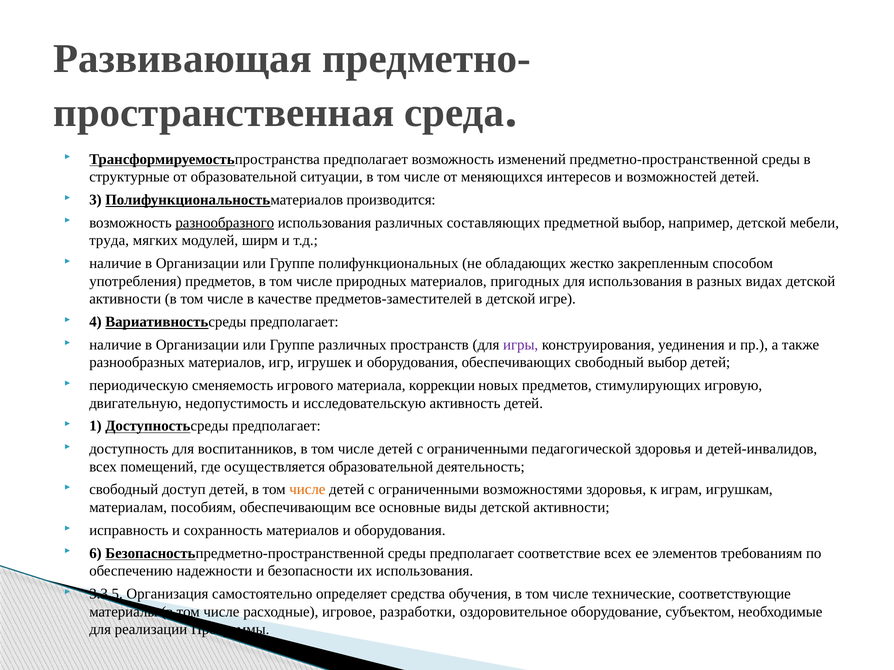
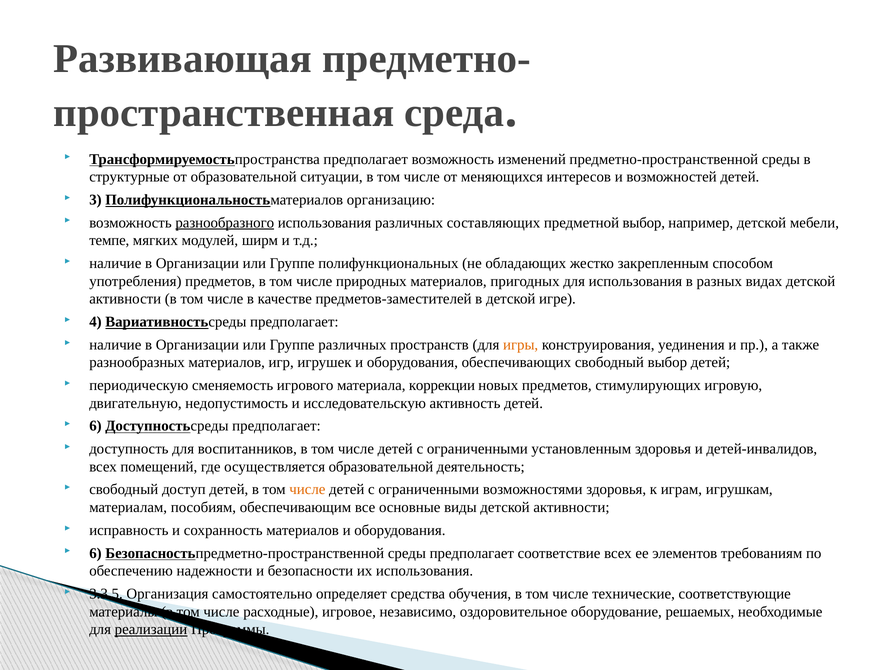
производится: производится -> организацию (391, 200)
труда: труда -> темпе (109, 241)
игры colour: purple -> orange (521, 345)
1: 1 -> 6 (95, 426)
педагогической: педагогической -> установленным (581, 449)
разработки: разработки -> независимо (418, 612)
субъектом: субъектом -> решаемых (700, 612)
реализации underline: none -> present (151, 630)
